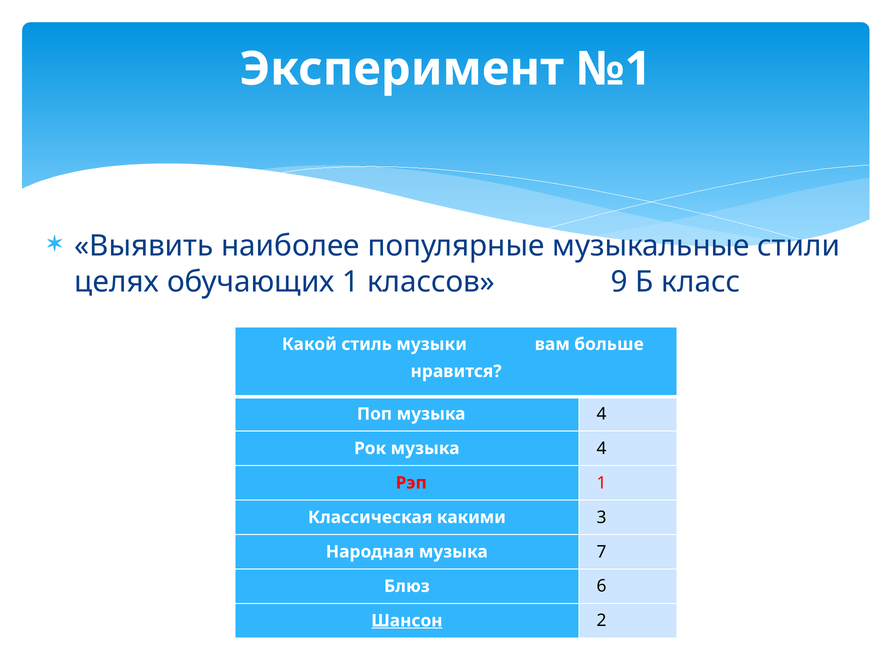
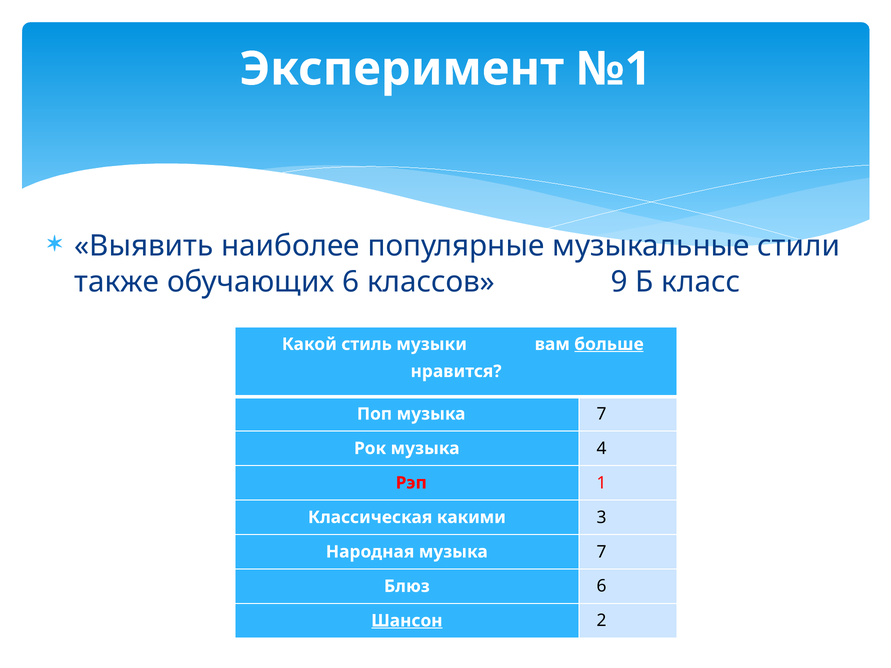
целях: целях -> также (117, 282)
обучающих 1: 1 -> 6 (351, 282)
больше underline: none -> present (609, 344)
Поп музыка 4: 4 -> 7 (602, 414)
